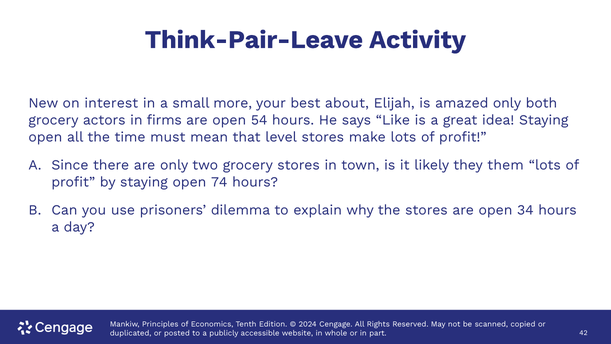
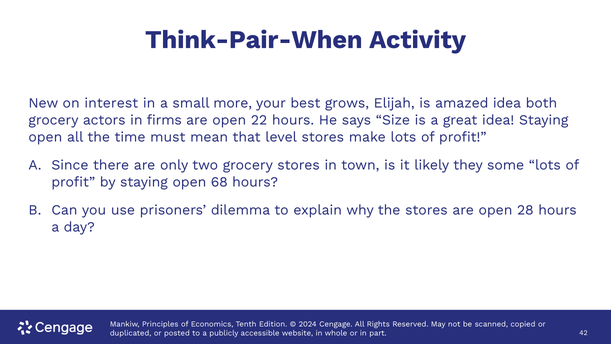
Think-Pair-Leave: Think-Pair-Leave -> Think-Pair-When (254, 40)
about: about -> grows (347, 103)
amazed only: only -> idea (507, 103)
54: 54 -> 22 (259, 120)
Like: Like -> Size (393, 120)
them: them -> some (506, 165)
74: 74 -> 68 (219, 182)
34: 34 -> 28 (525, 210)
